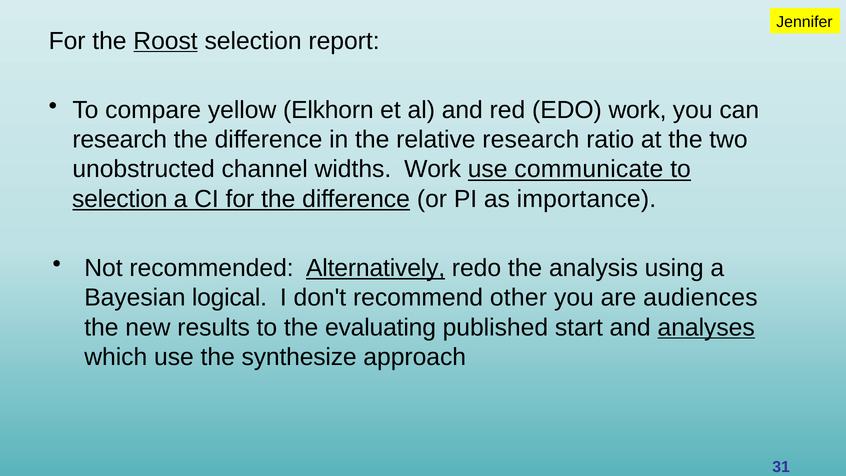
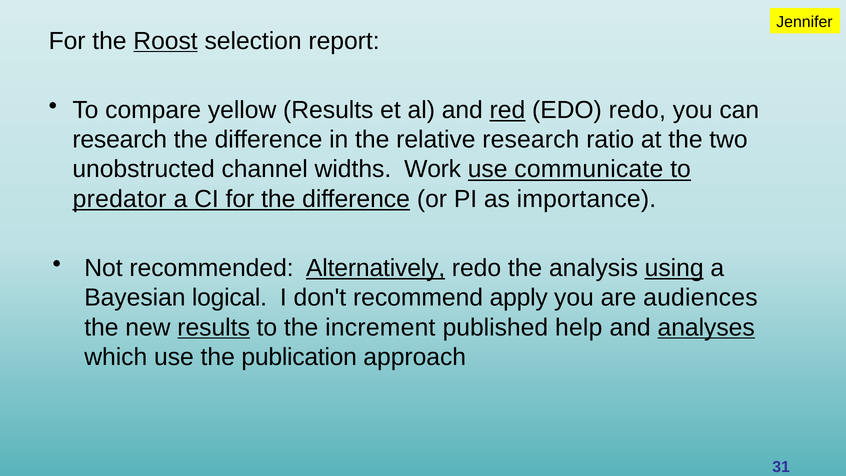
yellow Elkhorn: Elkhorn -> Results (328, 110)
red underline: none -> present (507, 110)
EDO work: work -> redo (637, 110)
selection: selection -> predator (120, 199)
using underline: none -> present (674, 268)
other: other -> apply (519, 298)
results underline: none -> present (214, 327)
evaluating: evaluating -> increment (380, 327)
start: start -> help (579, 327)
synthesize: synthesize -> publication (299, 357)
